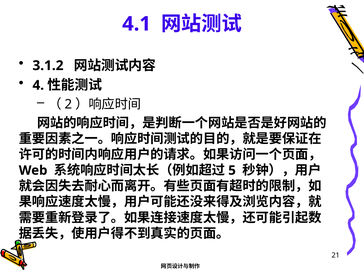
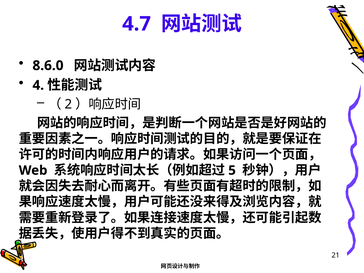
4.1: 4.1 -> 4.7 (137, 24)
3.1.2: 3.1.2 -> 8.6.0 (48, 66)
